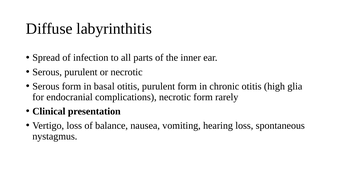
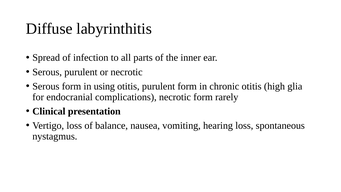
basal: basal -> using (104, 86)
